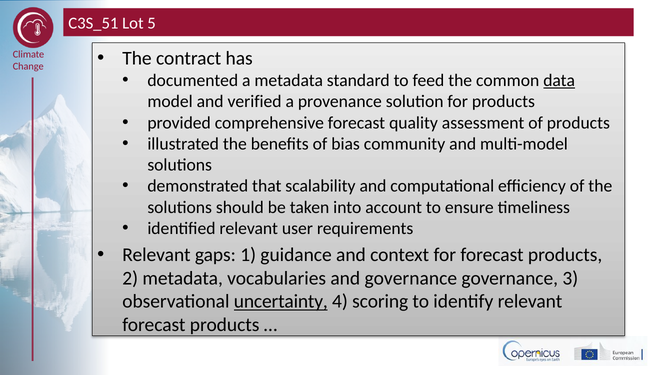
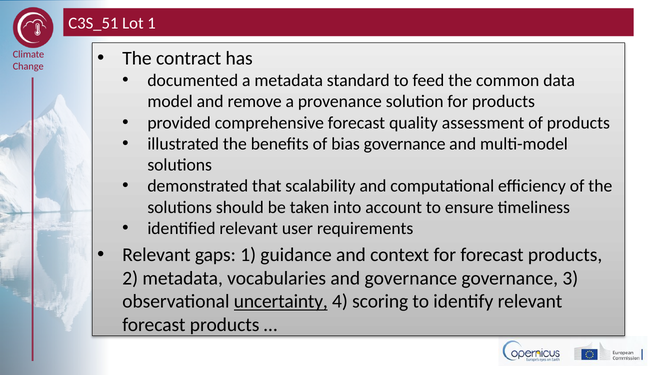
Lot 5: 5 -> 1 (152, 23)
data underline: present -> none (559, 81)
verified: verified -> remove (255, 102)
bias community: community -> governance (405, 144)
